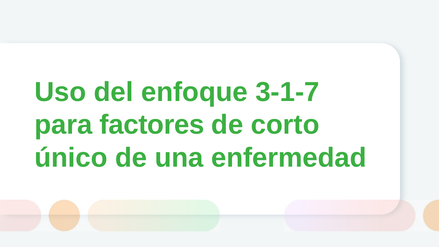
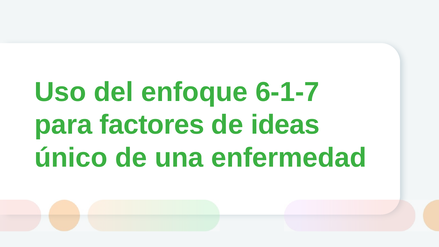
3-1-7: 3-1-7 -> 6-1-7 (287, 92)
corto: corto -> ideas (285, 125)
